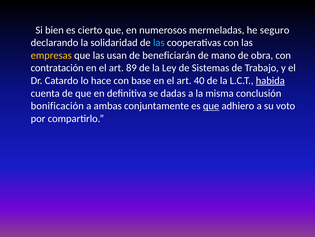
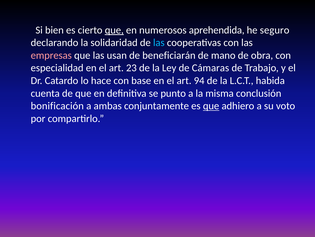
que underline: none -> present (114, 30)
mermeladas: mermeladas -> aprehendida (217, 30)
empresas colour: yellow -> pink (51, 55)
contratación: contratación -> especialidad (57, 68)
89: 89 -> 23 (131, 68)
Sistemas: Sistemas -> Cámaras (210, 68)
40: 40 -> 94 (199, 80)
habida underline: present -> none (270, 80)
dadas: dadas -> punto (173, 93)
